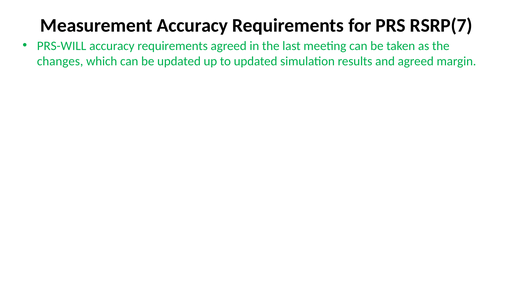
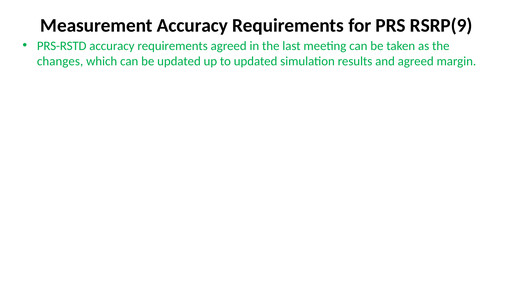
RSRP(7: RSRP(7 -> RSRP(9 (441, 25)
PRS-WILL: PRS-WILL -> PRS-RSTD (62, 46)
